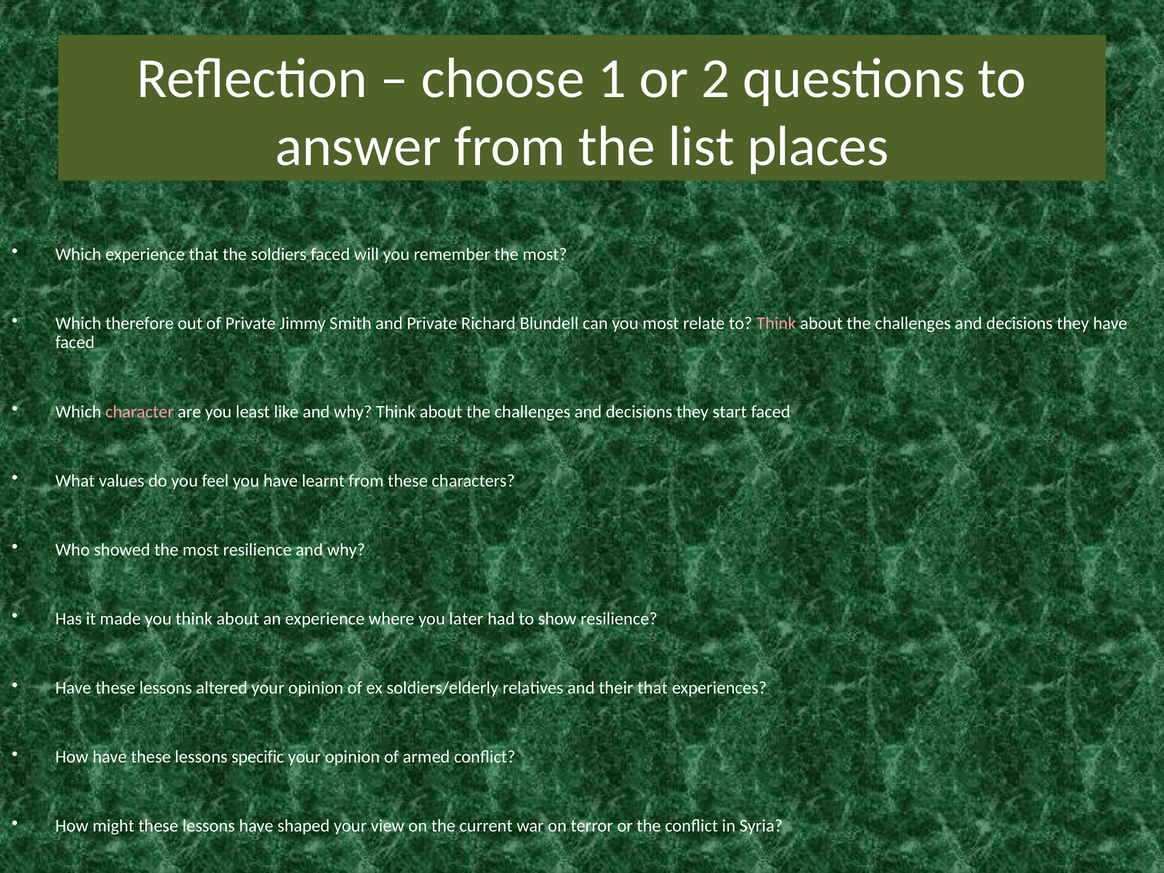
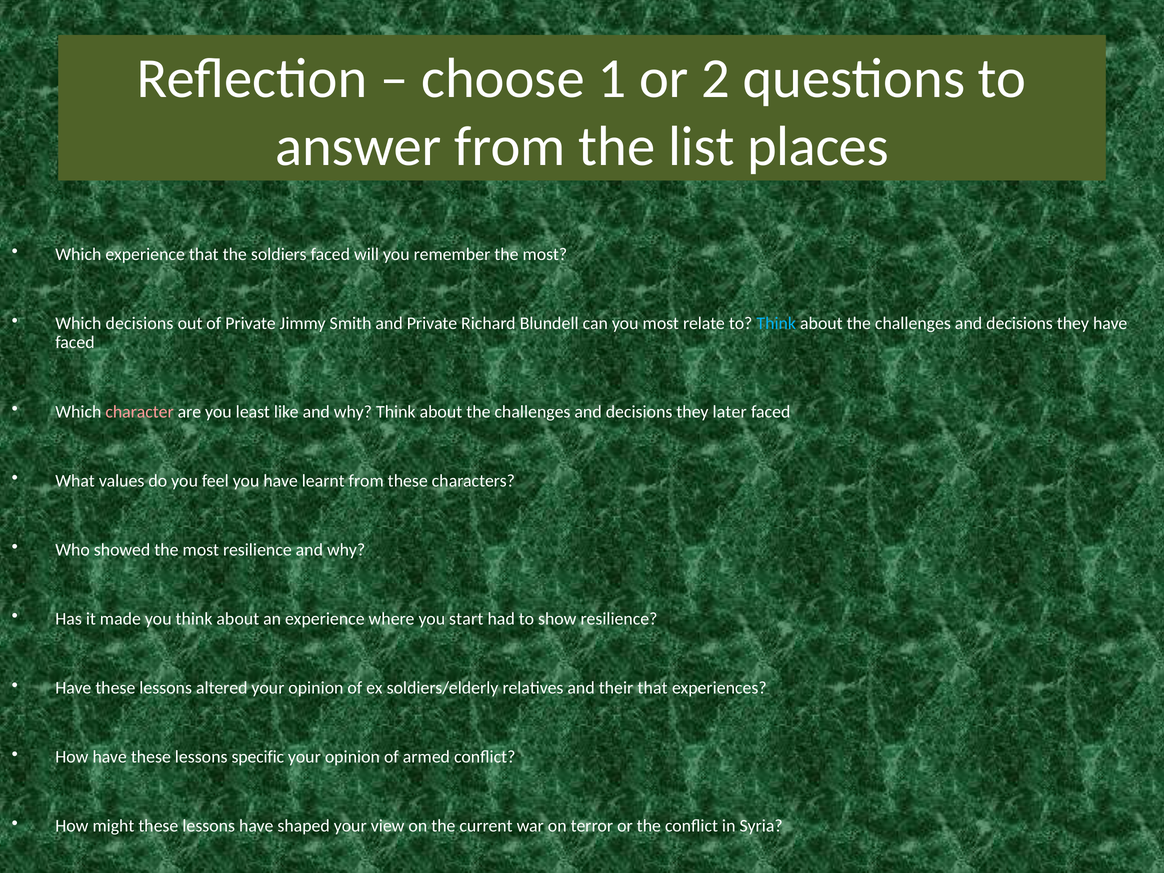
Which therefore: therefore -> decisions (139, 323)
Think colour: pink -> light blue (776, 323)
start: start -> later (730, 412)
later: later -> start (466, 619)
